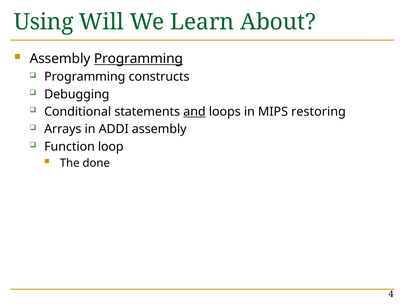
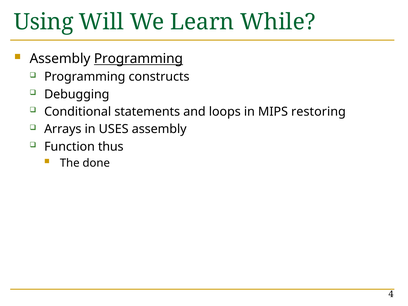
About: About -> While (278, 22)
and underline: present -> none (194, 112)
ADDI: ADDI -> USES (114, 129)
loop: loop -> thus (111, 147)
